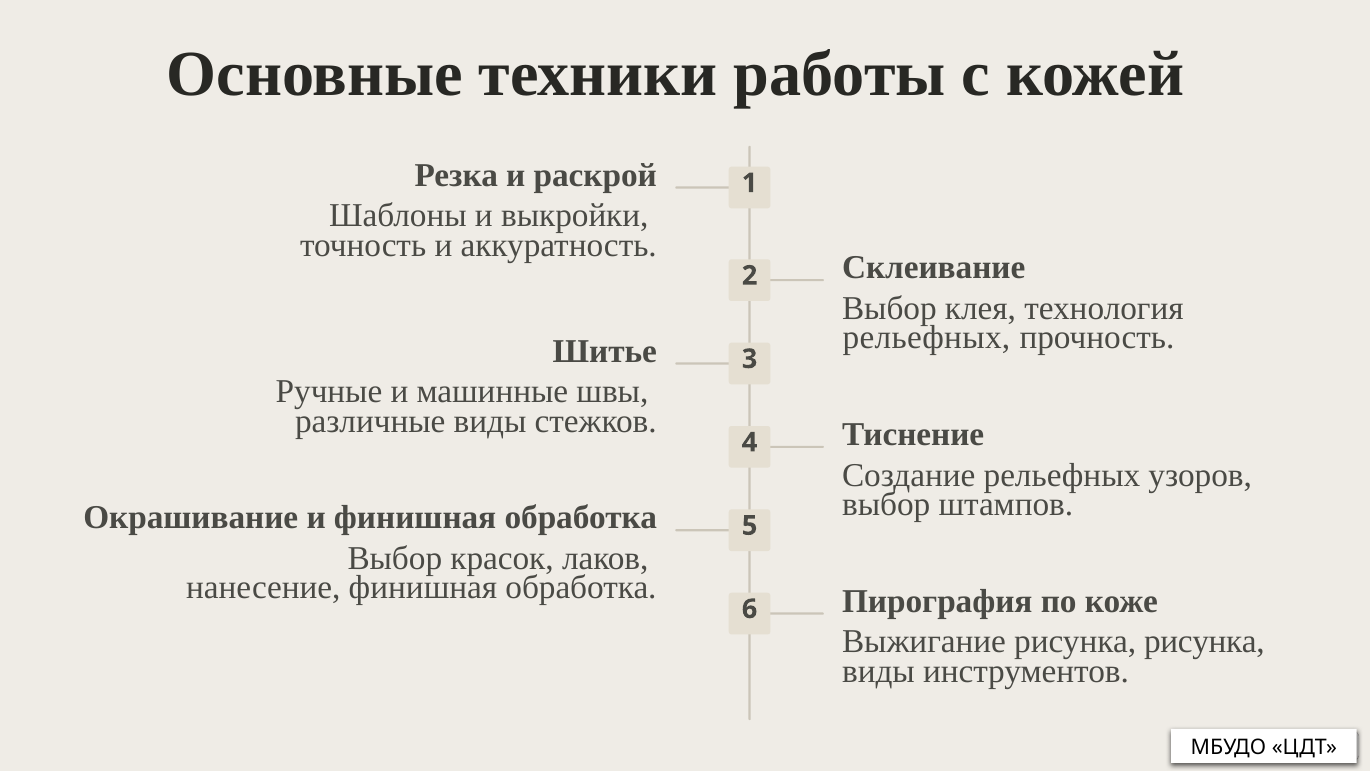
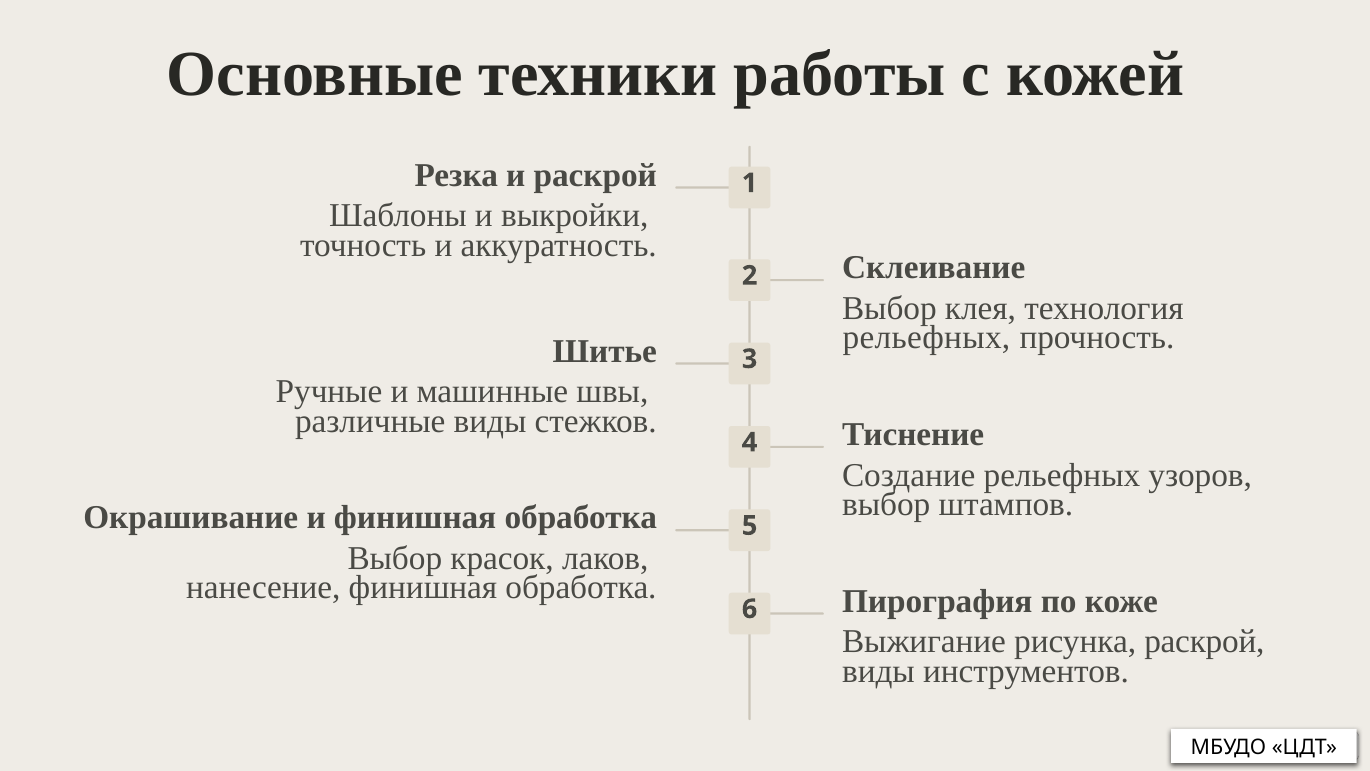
рисунка рисунка: рисунка -> раскрой (1204, 642)
